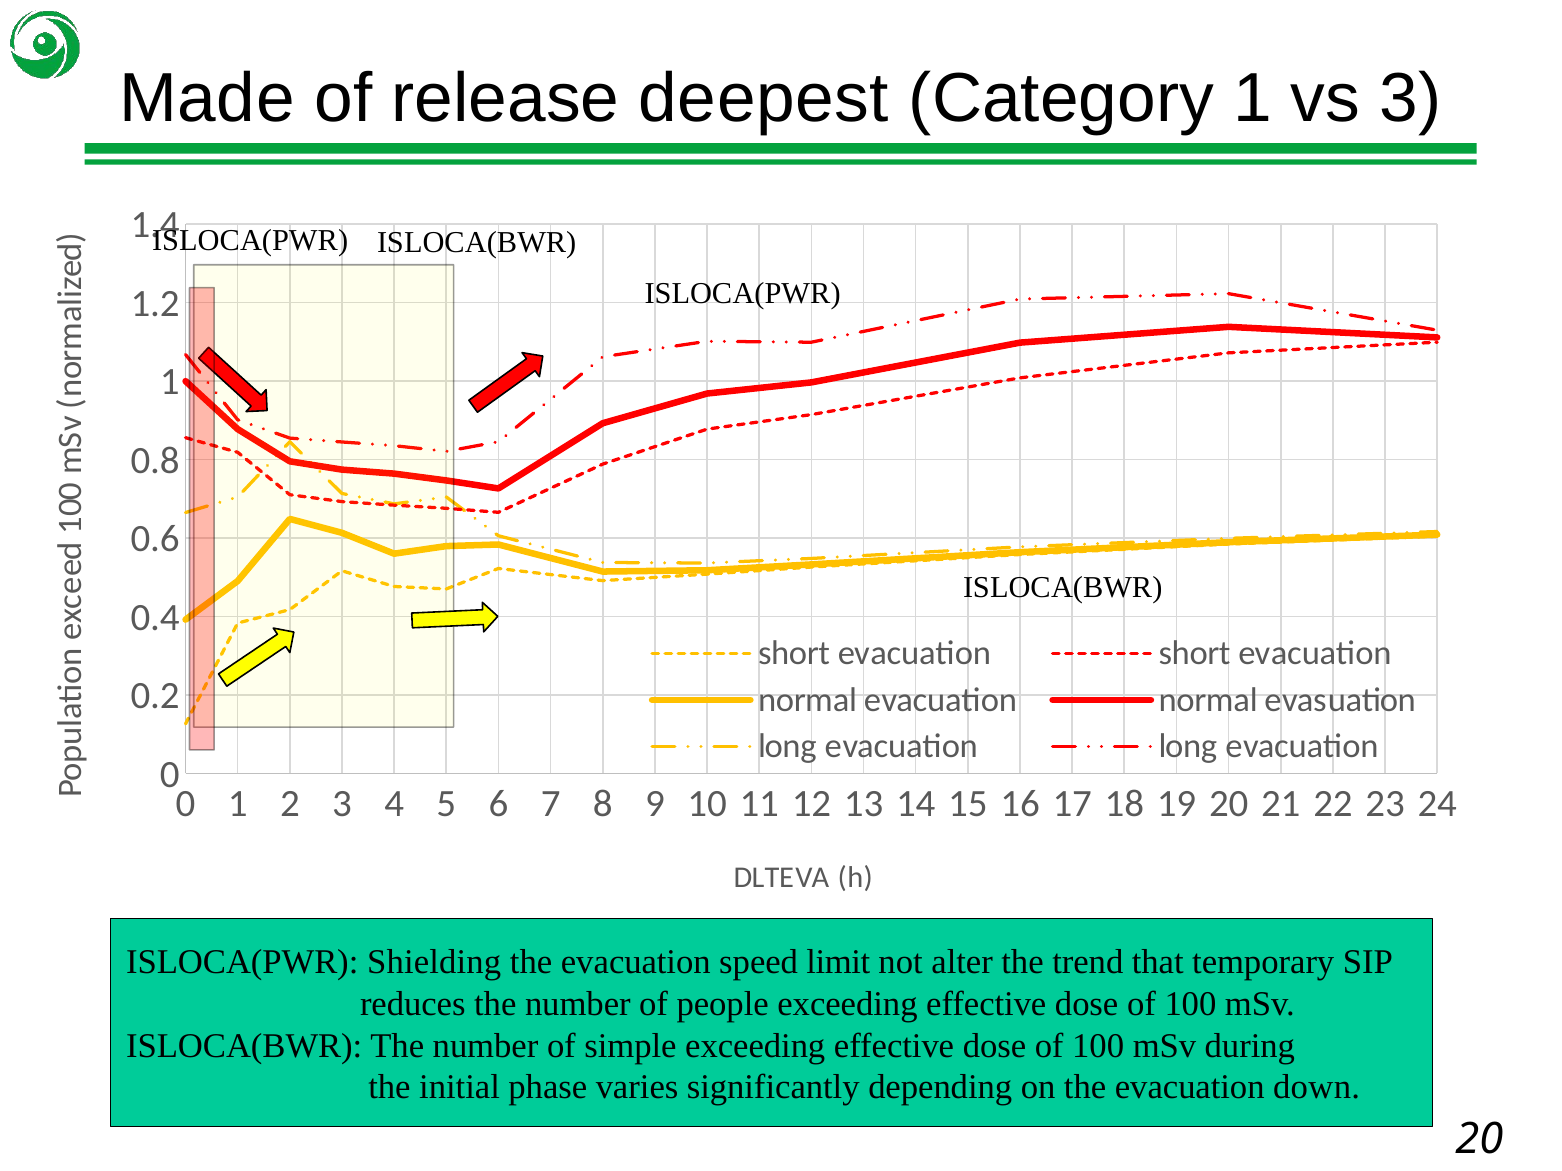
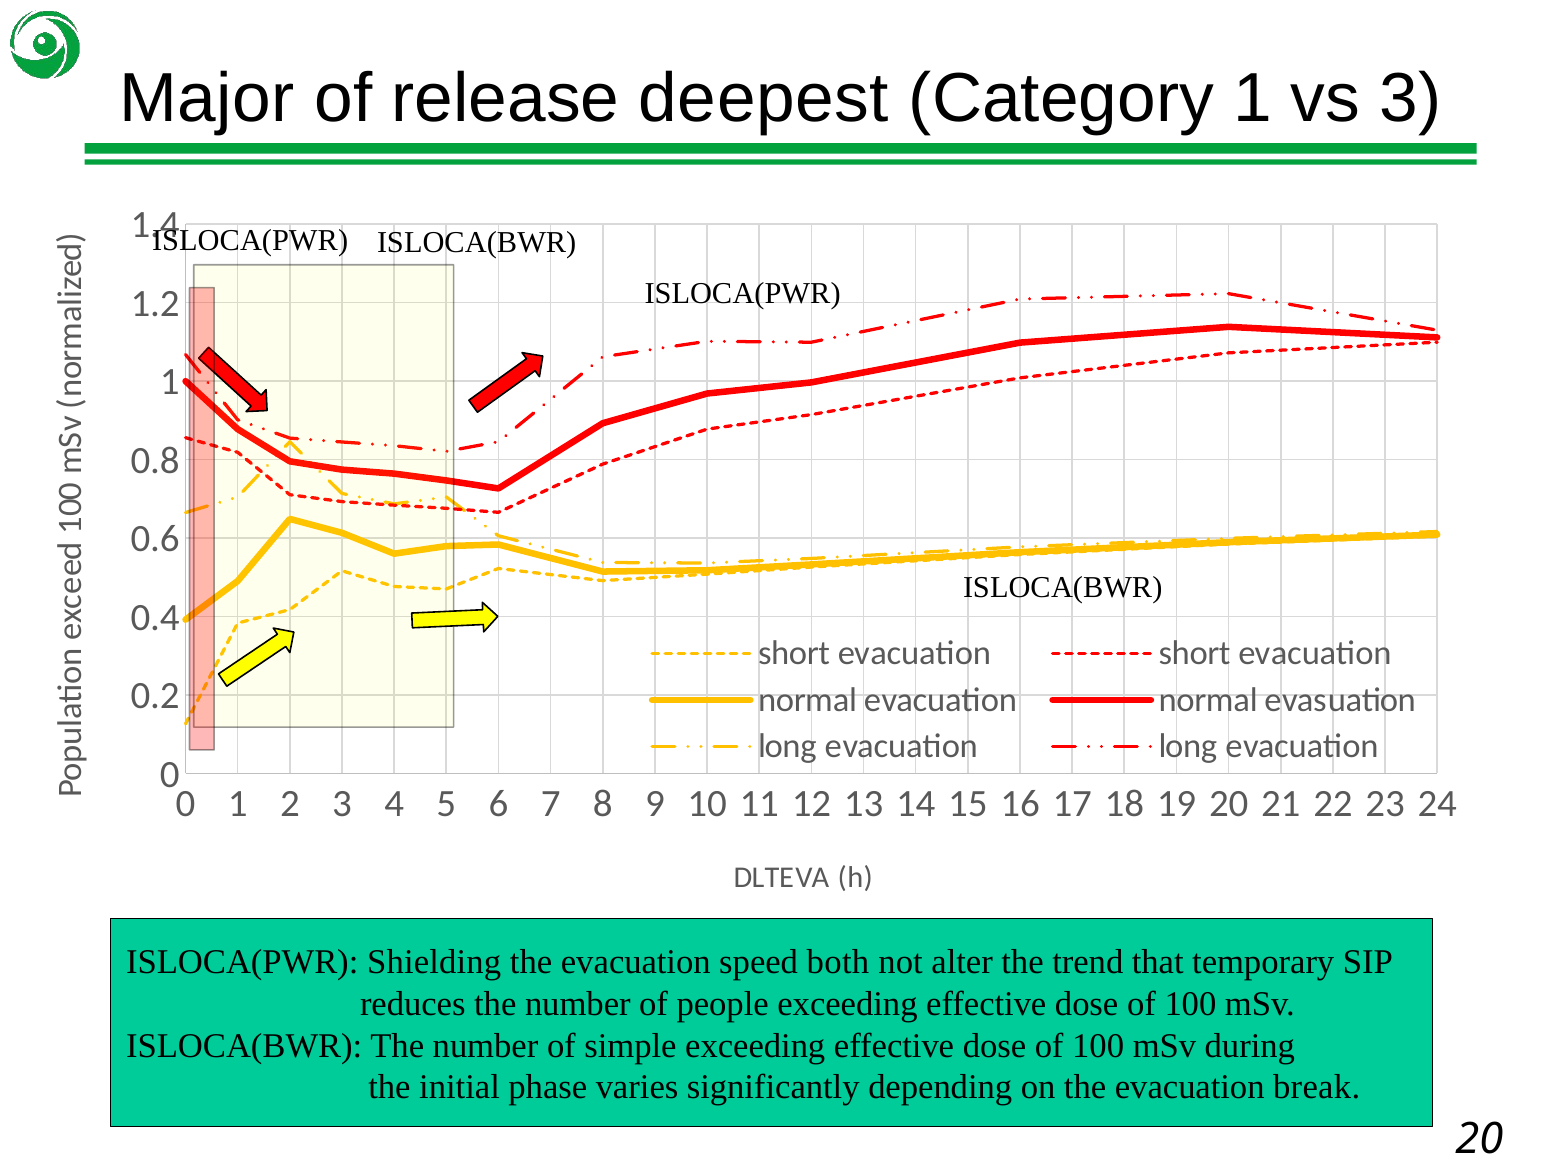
Made: Made -> Major (207, 99)
limit: limit -> both (838, 963)
down: down -> break (1317, 1088)
